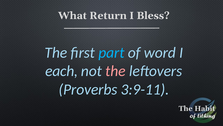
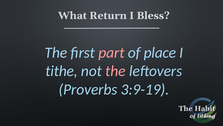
part colour: light blue -> pink (111, 52)
word: word -> place (160, 52)
each: each -> tithe (62, 71)
3:9-11: 3:9-11 -> 3:9-19 (145, 89)
